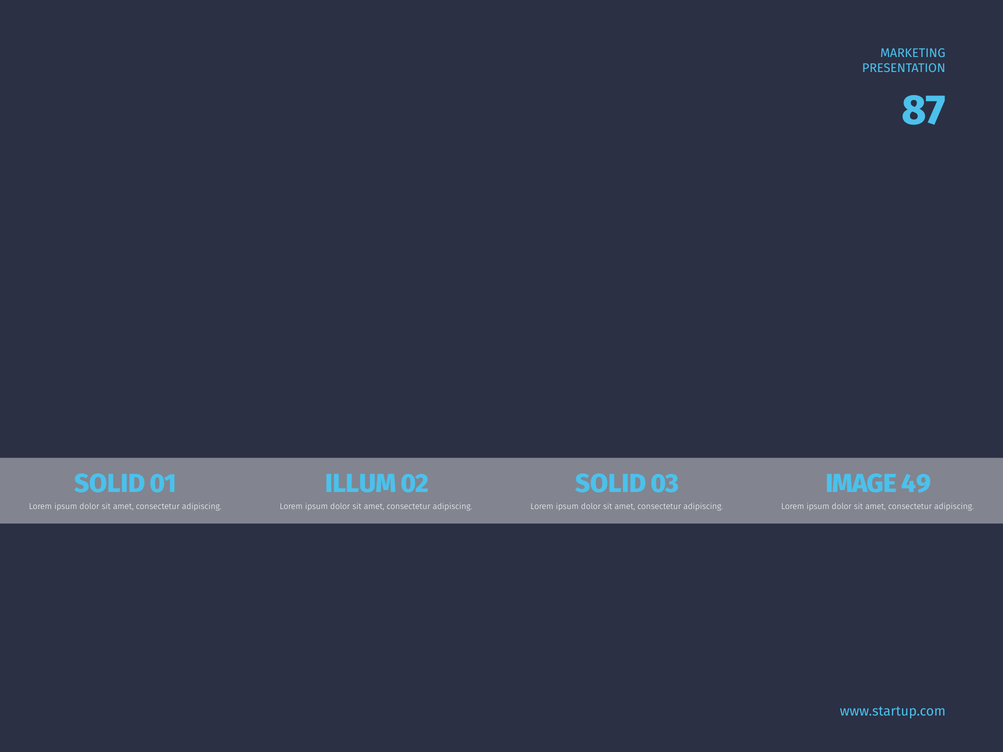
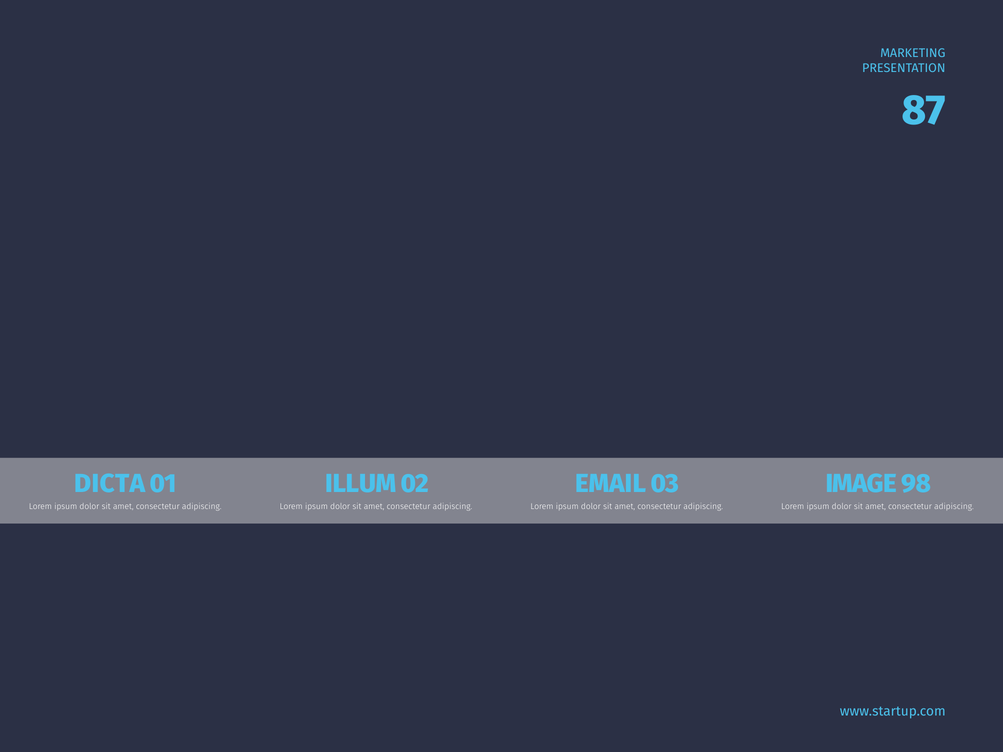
SOLID: SOLID -> DICTA (110, 484)
02 SOLID: SOLID -> EMAIL (611, 484)
49: 49 -> 98 (916, 484)
